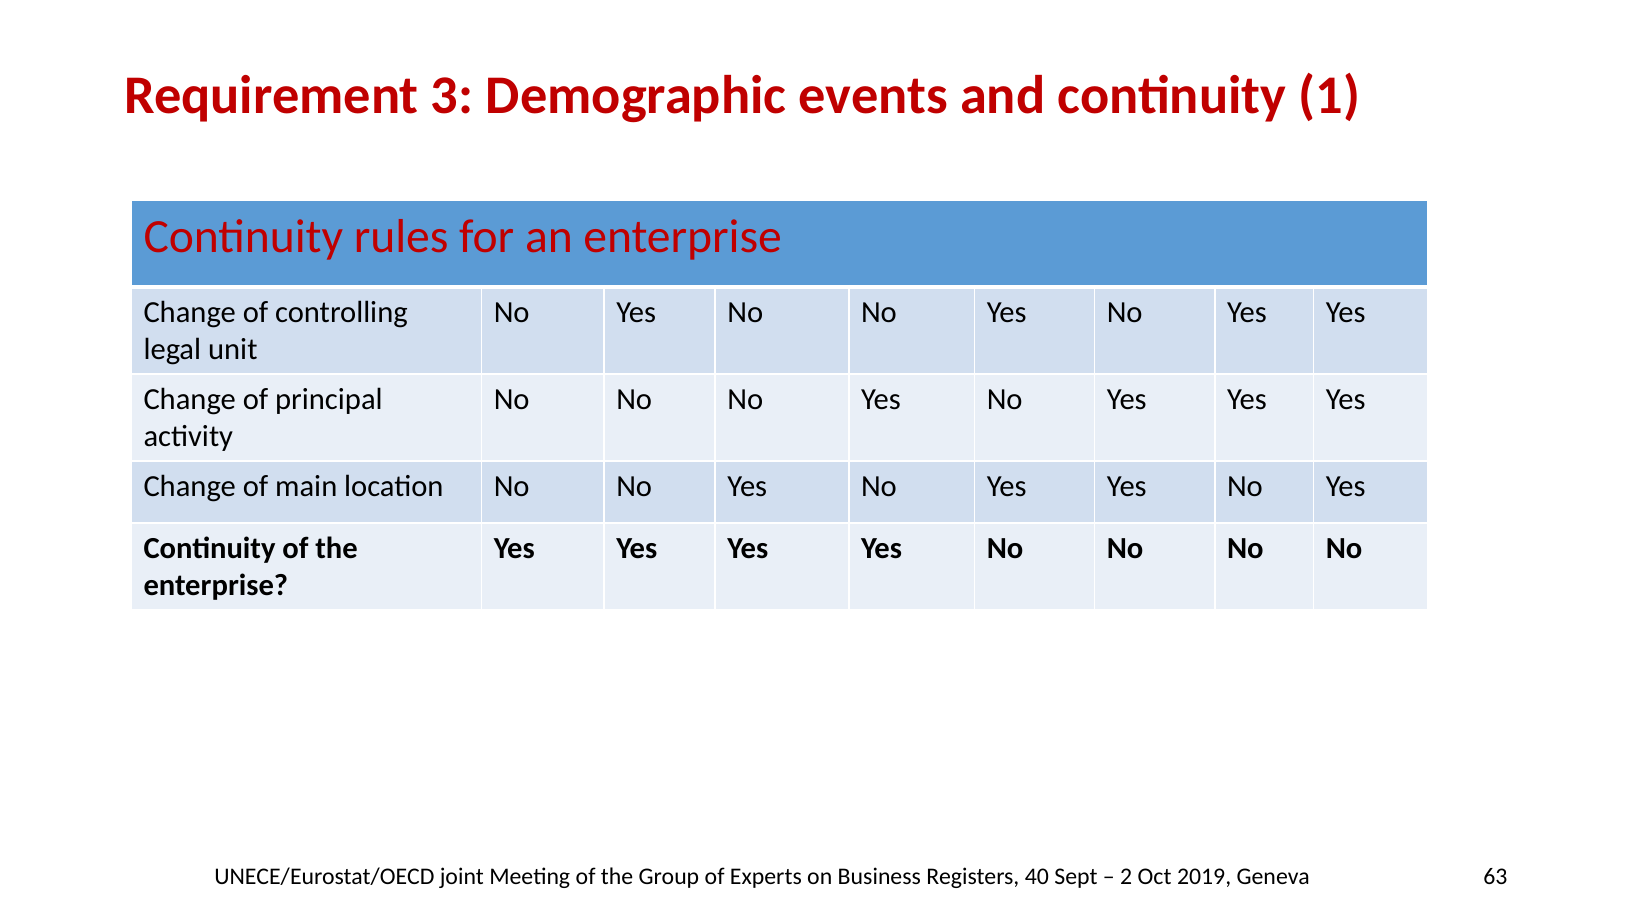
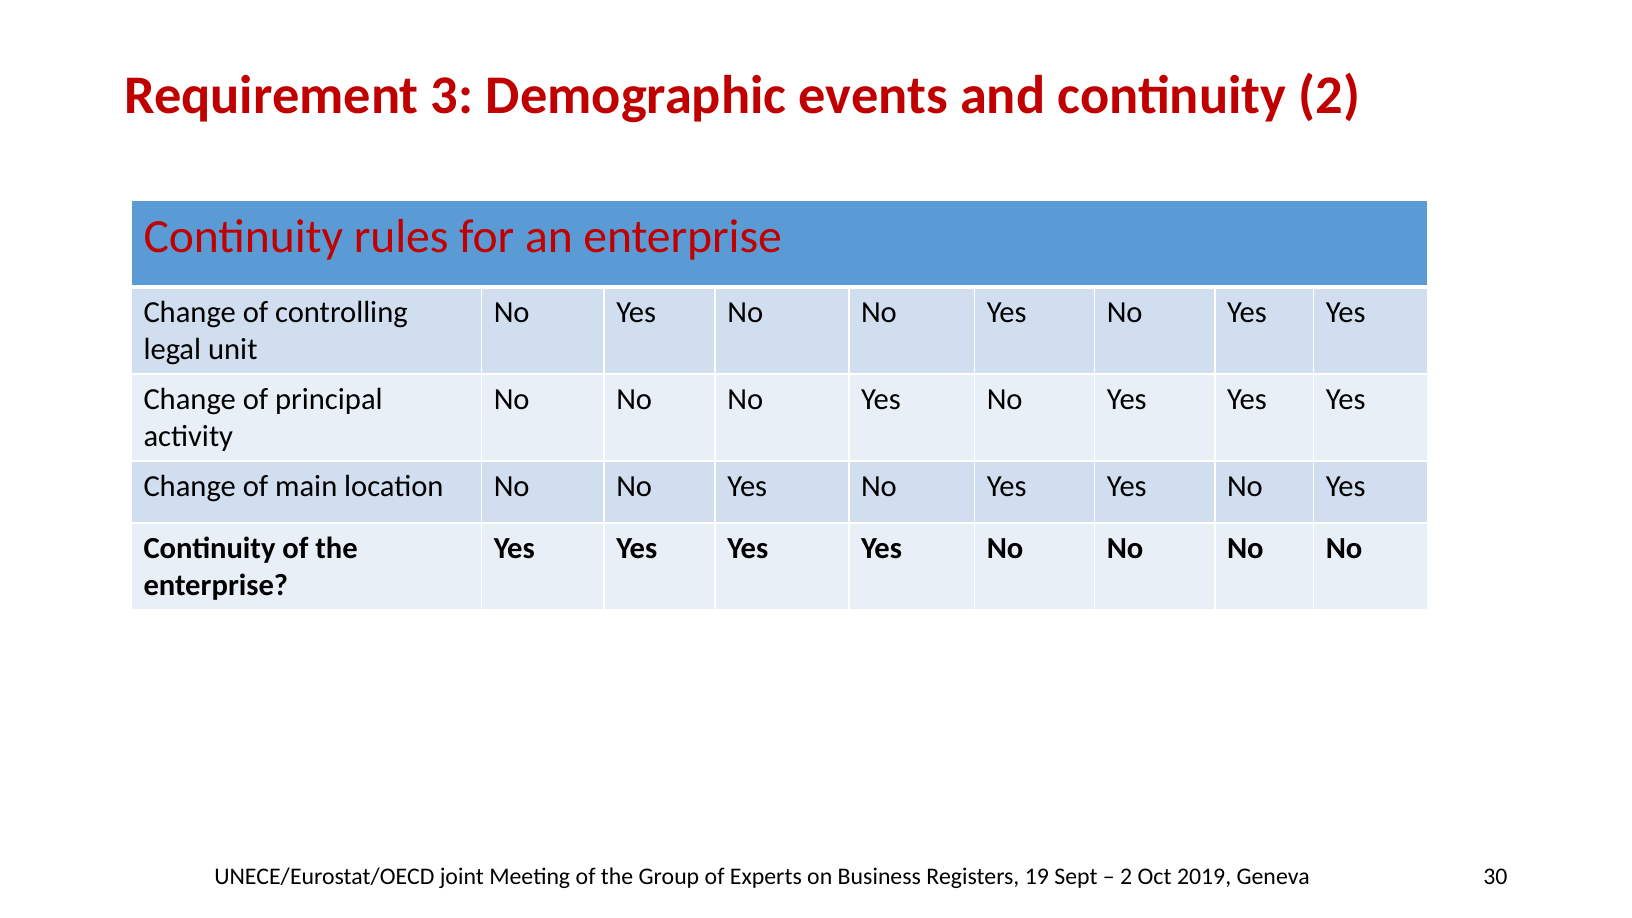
continuity 1: 1 -> 2 (1329, 96)
40: 40 -> 19 (1037, 877)
63: 63 -> 30 (1495, 877)
